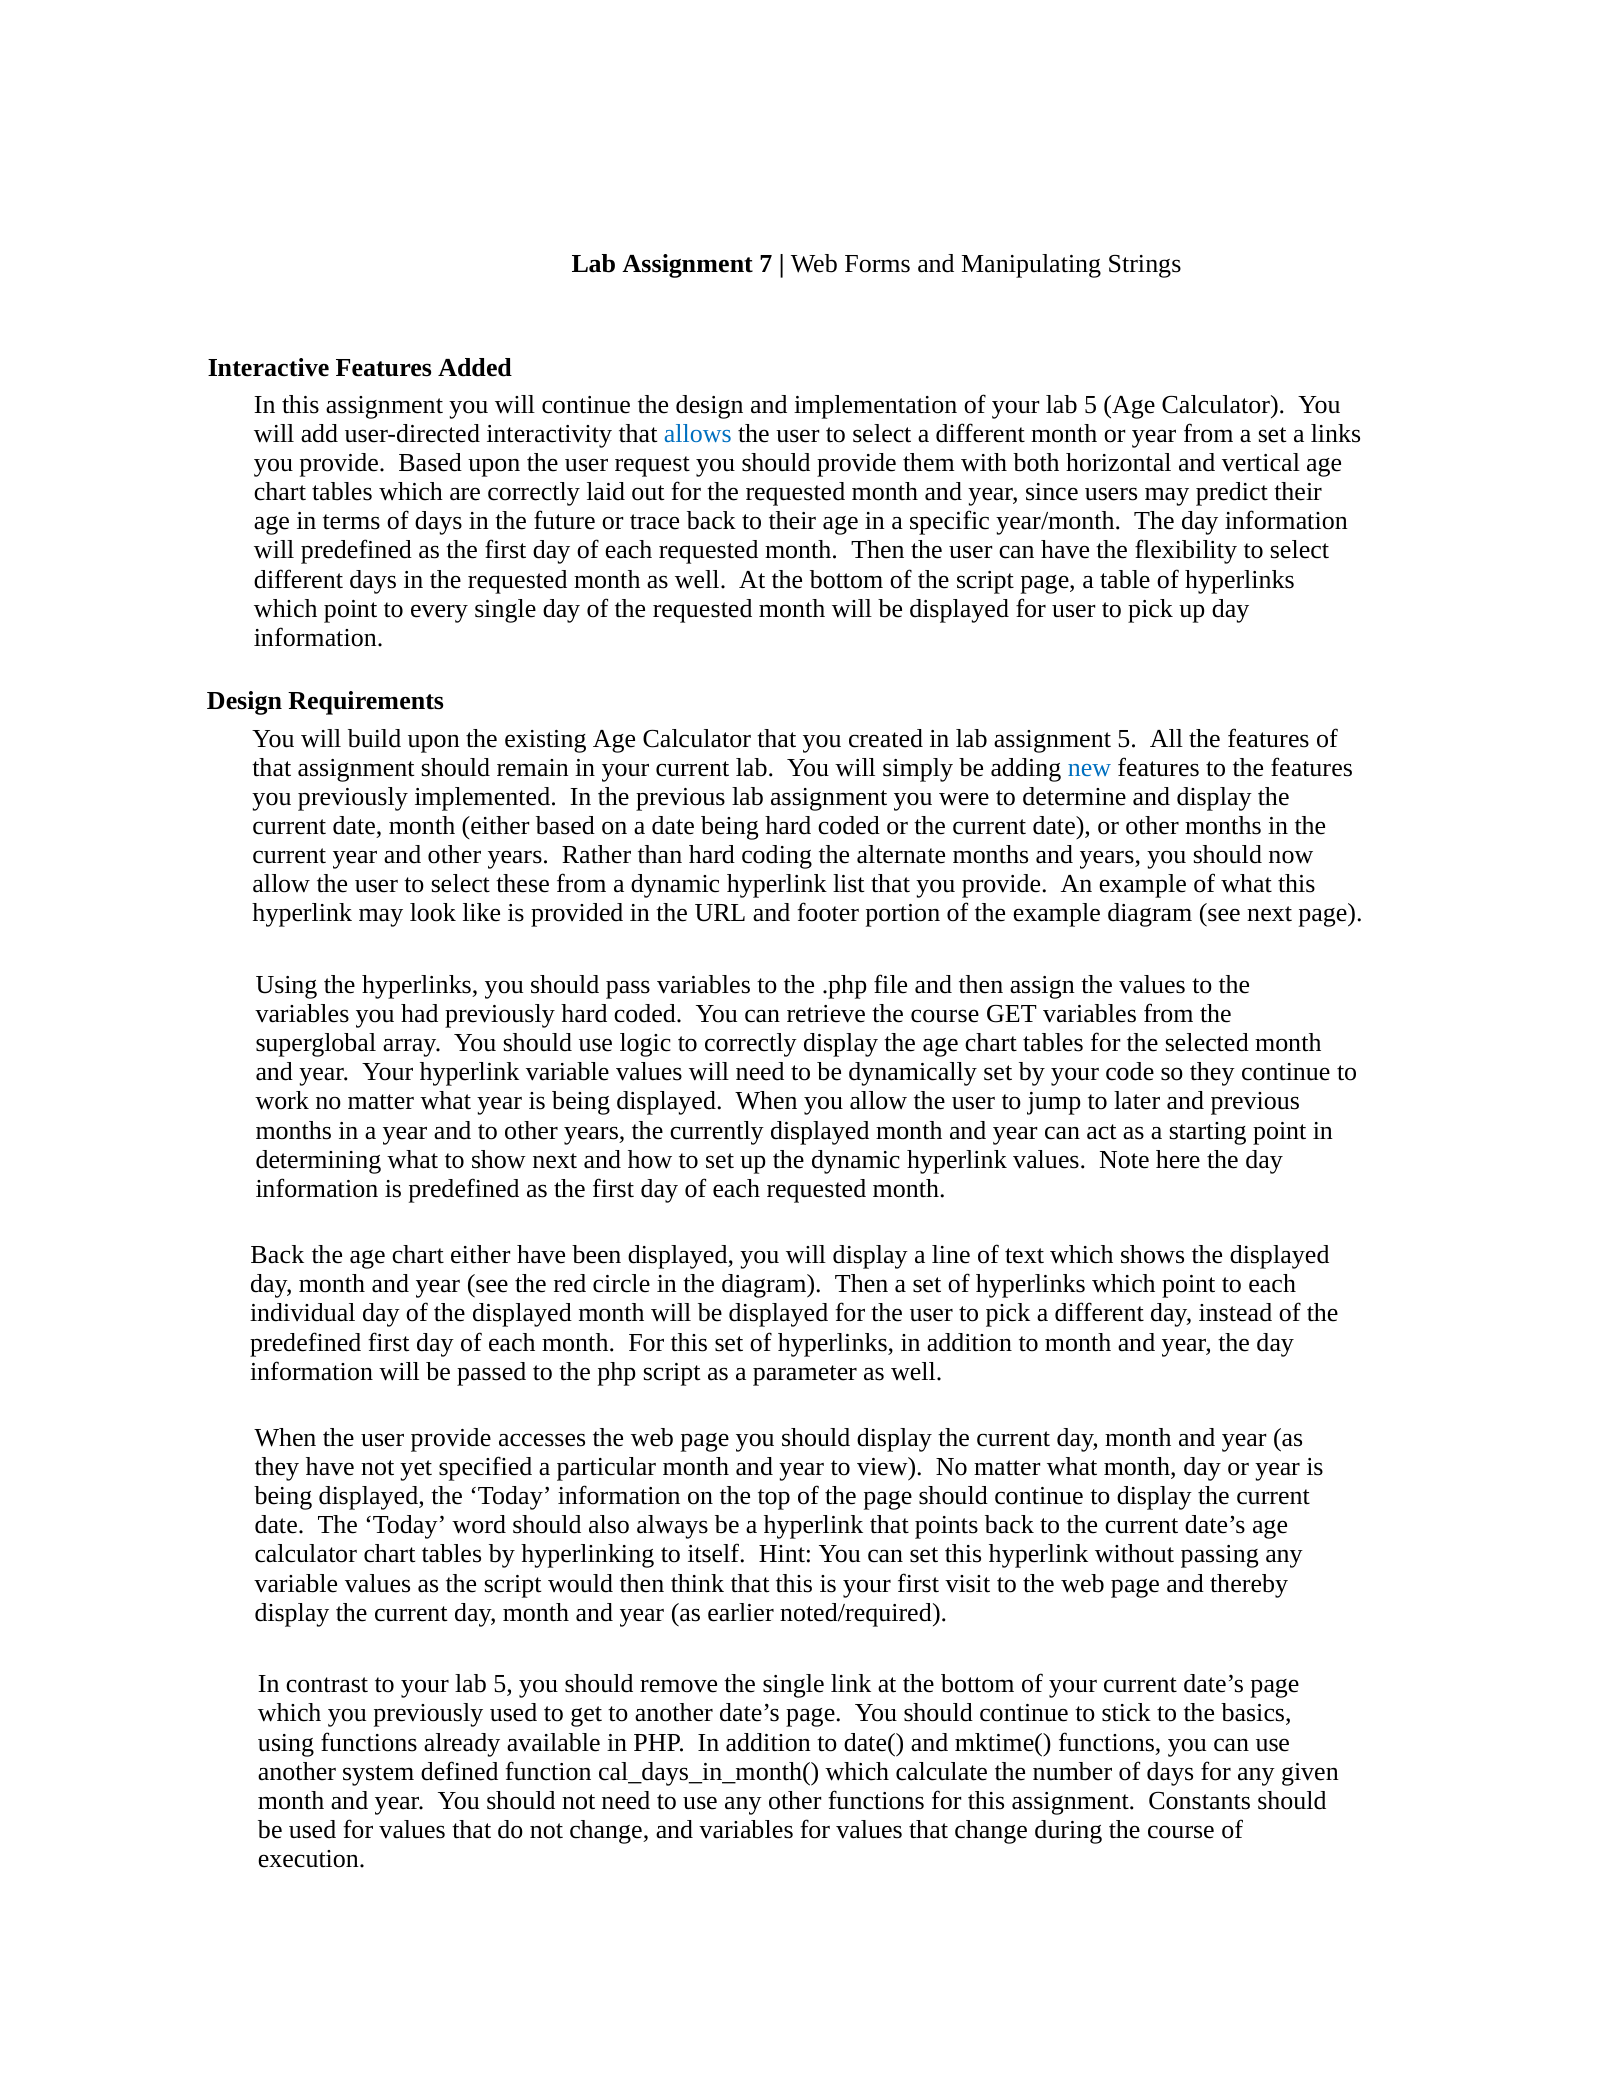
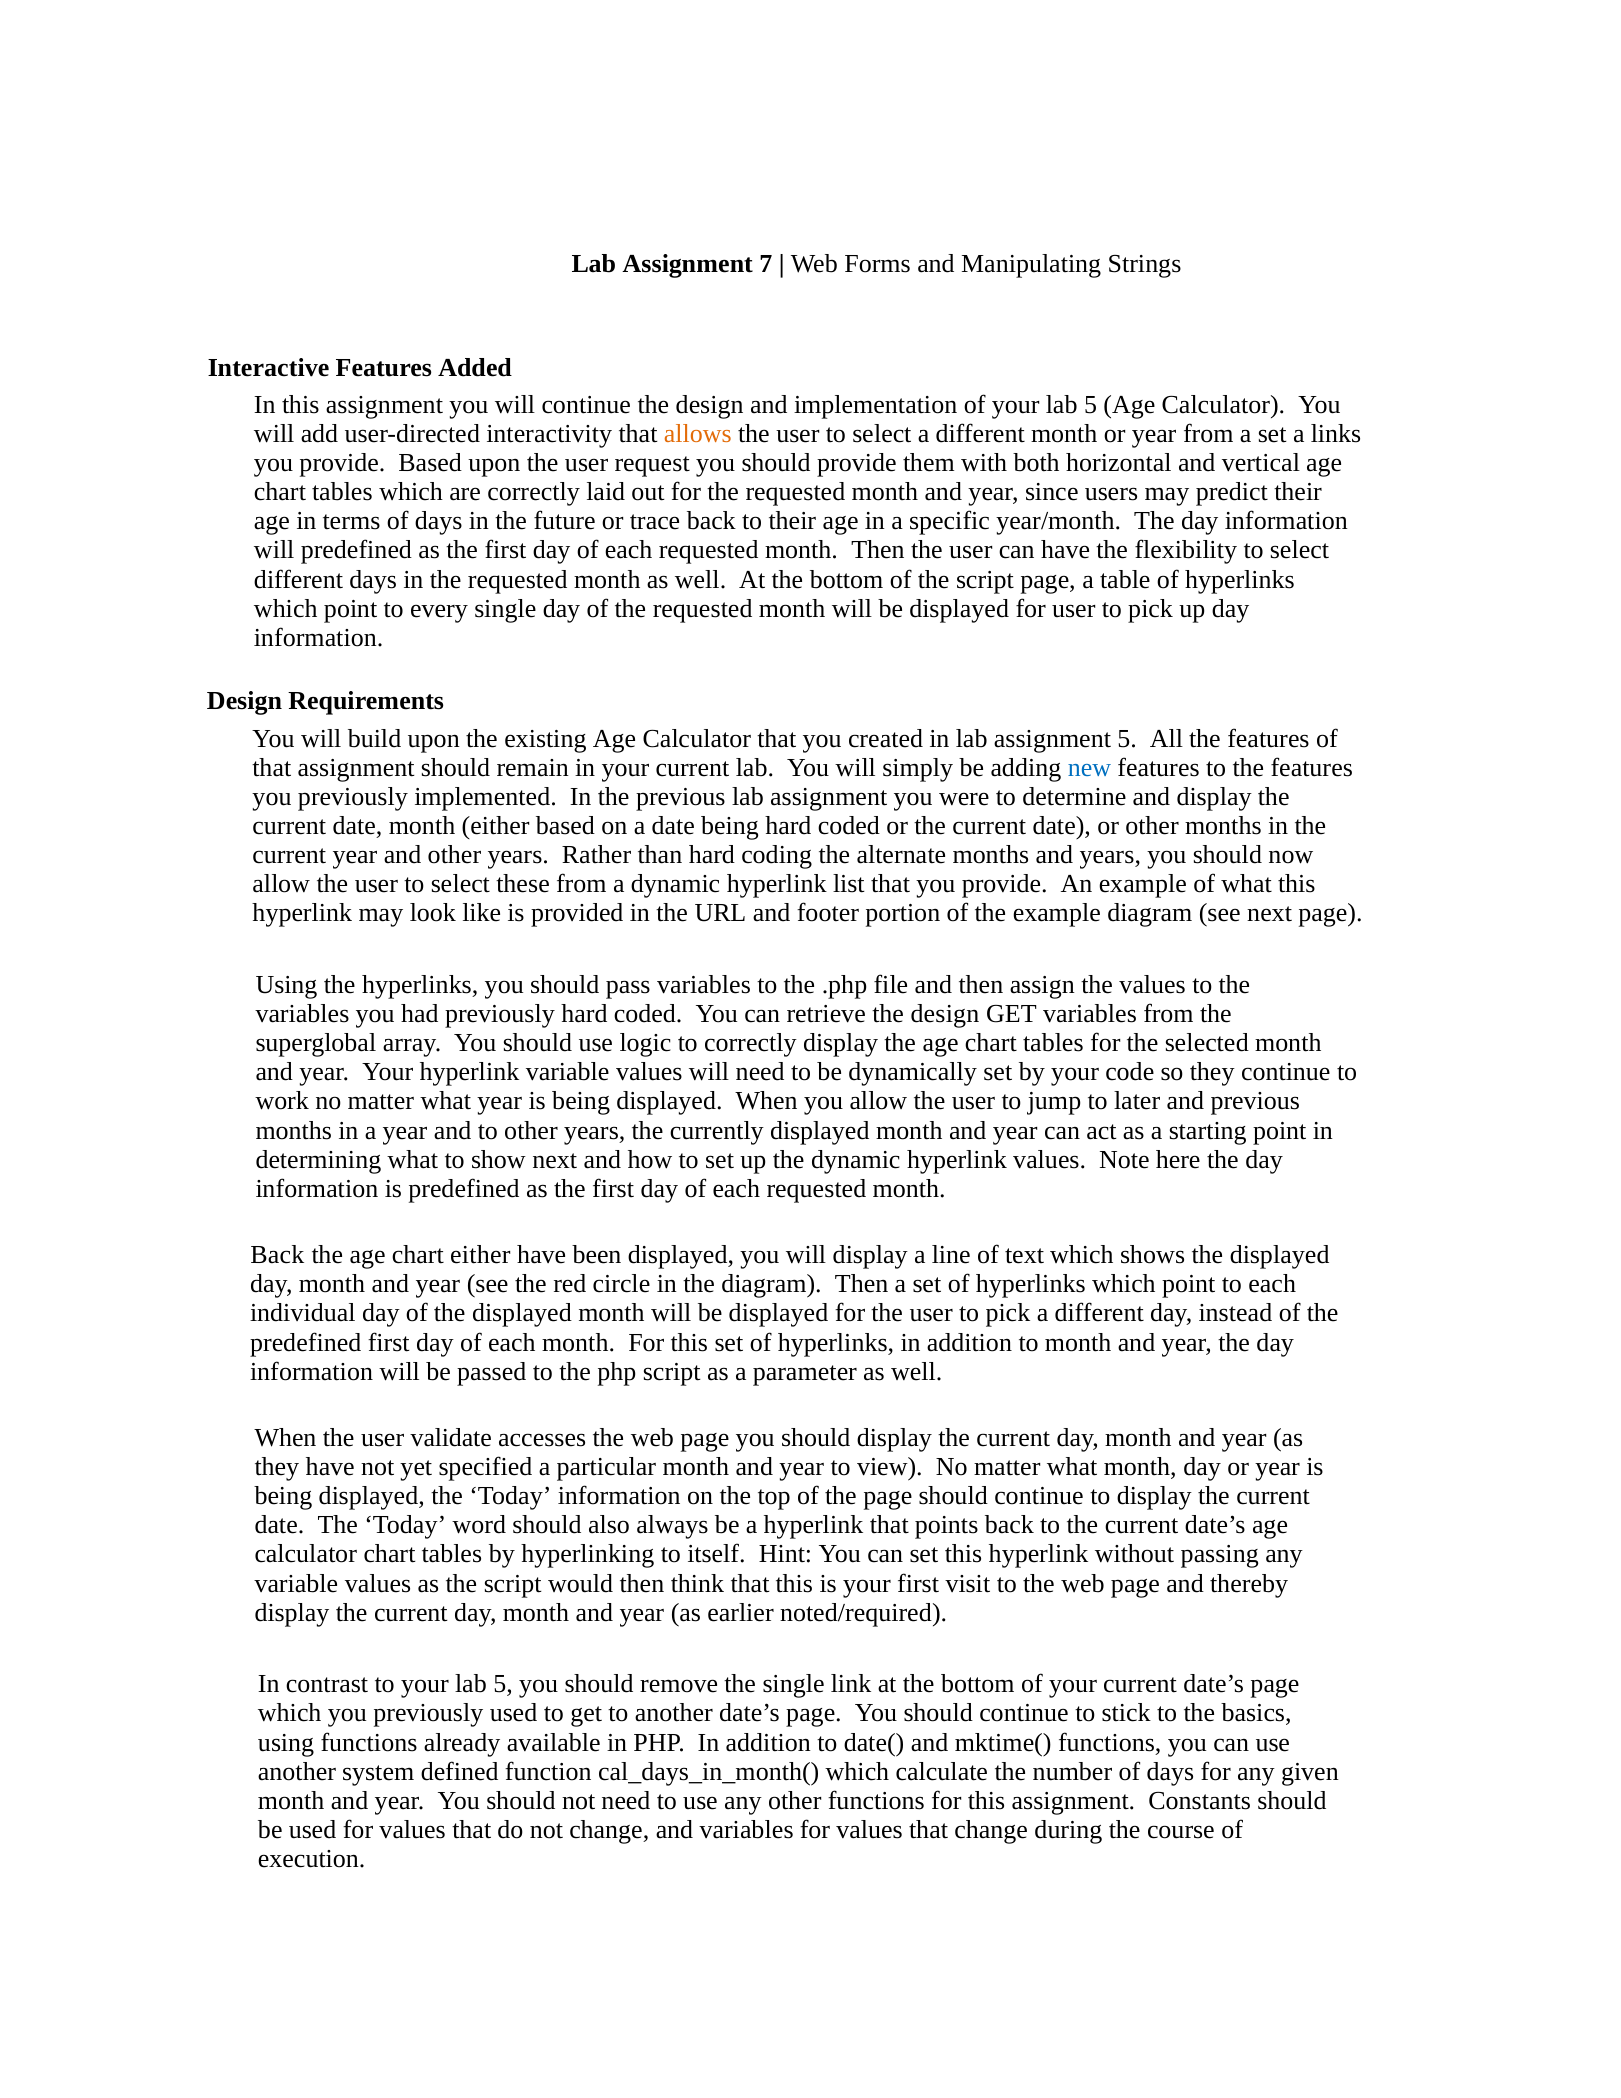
allows colour: blue -> orange (698, 434)
retrieve the course: course -> design (945, 1014)
user provide: provide -> validate (451, 1438)
